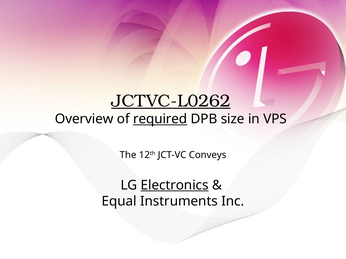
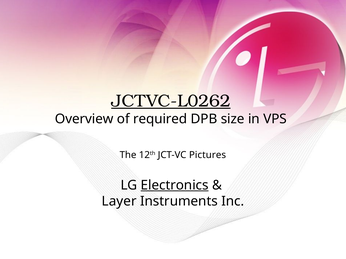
required underline: present -> none (160, 119)
Conveys: Conveys -> Pictures (208, 155)
Equal: Equal -> Layer (119, 202)
